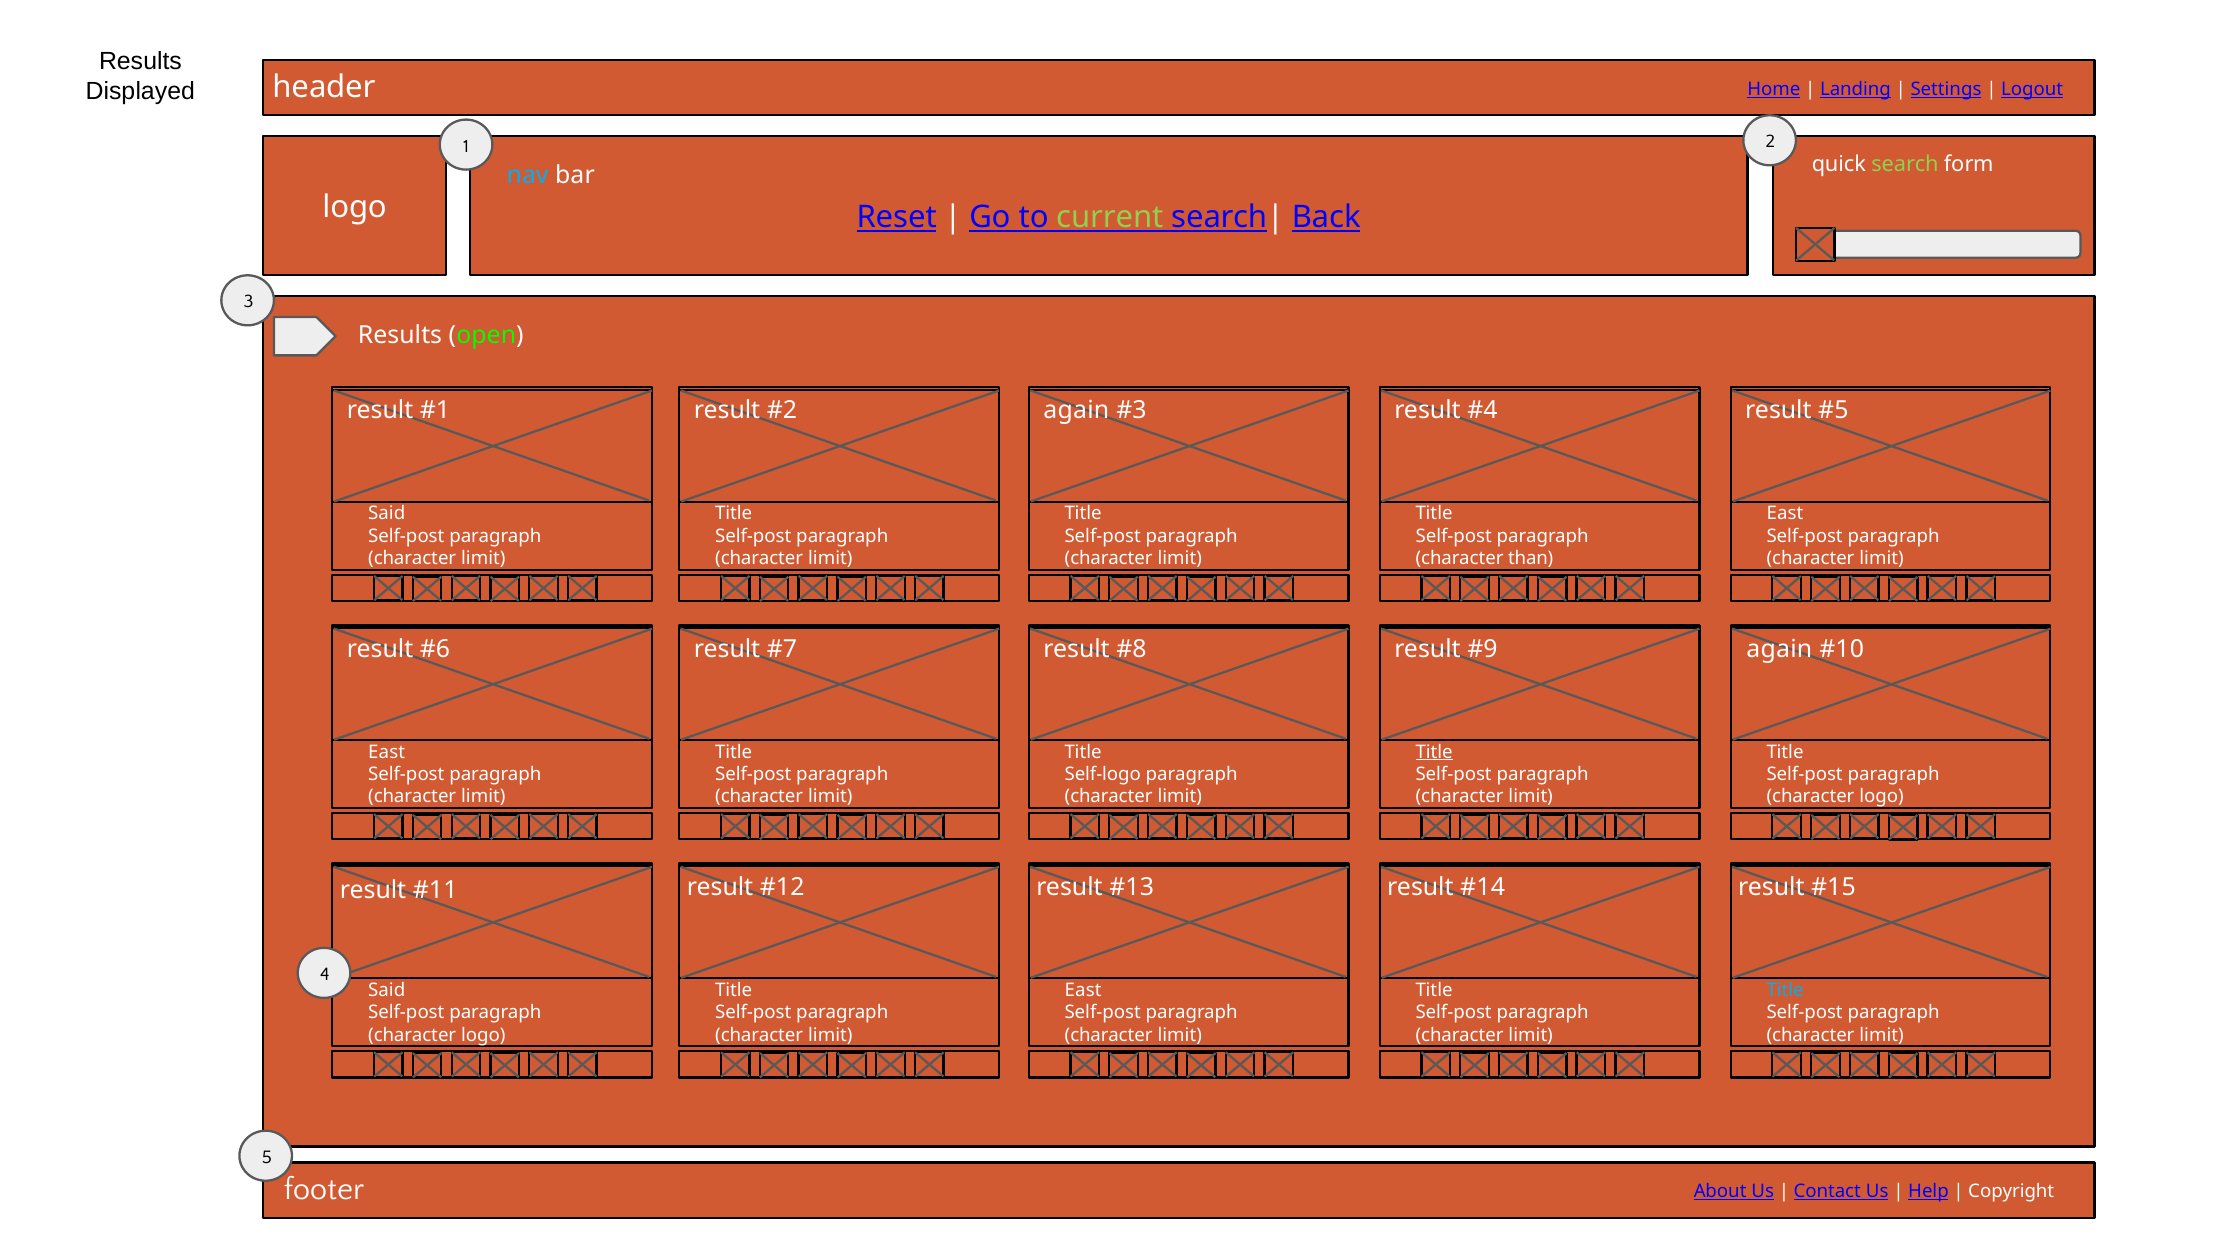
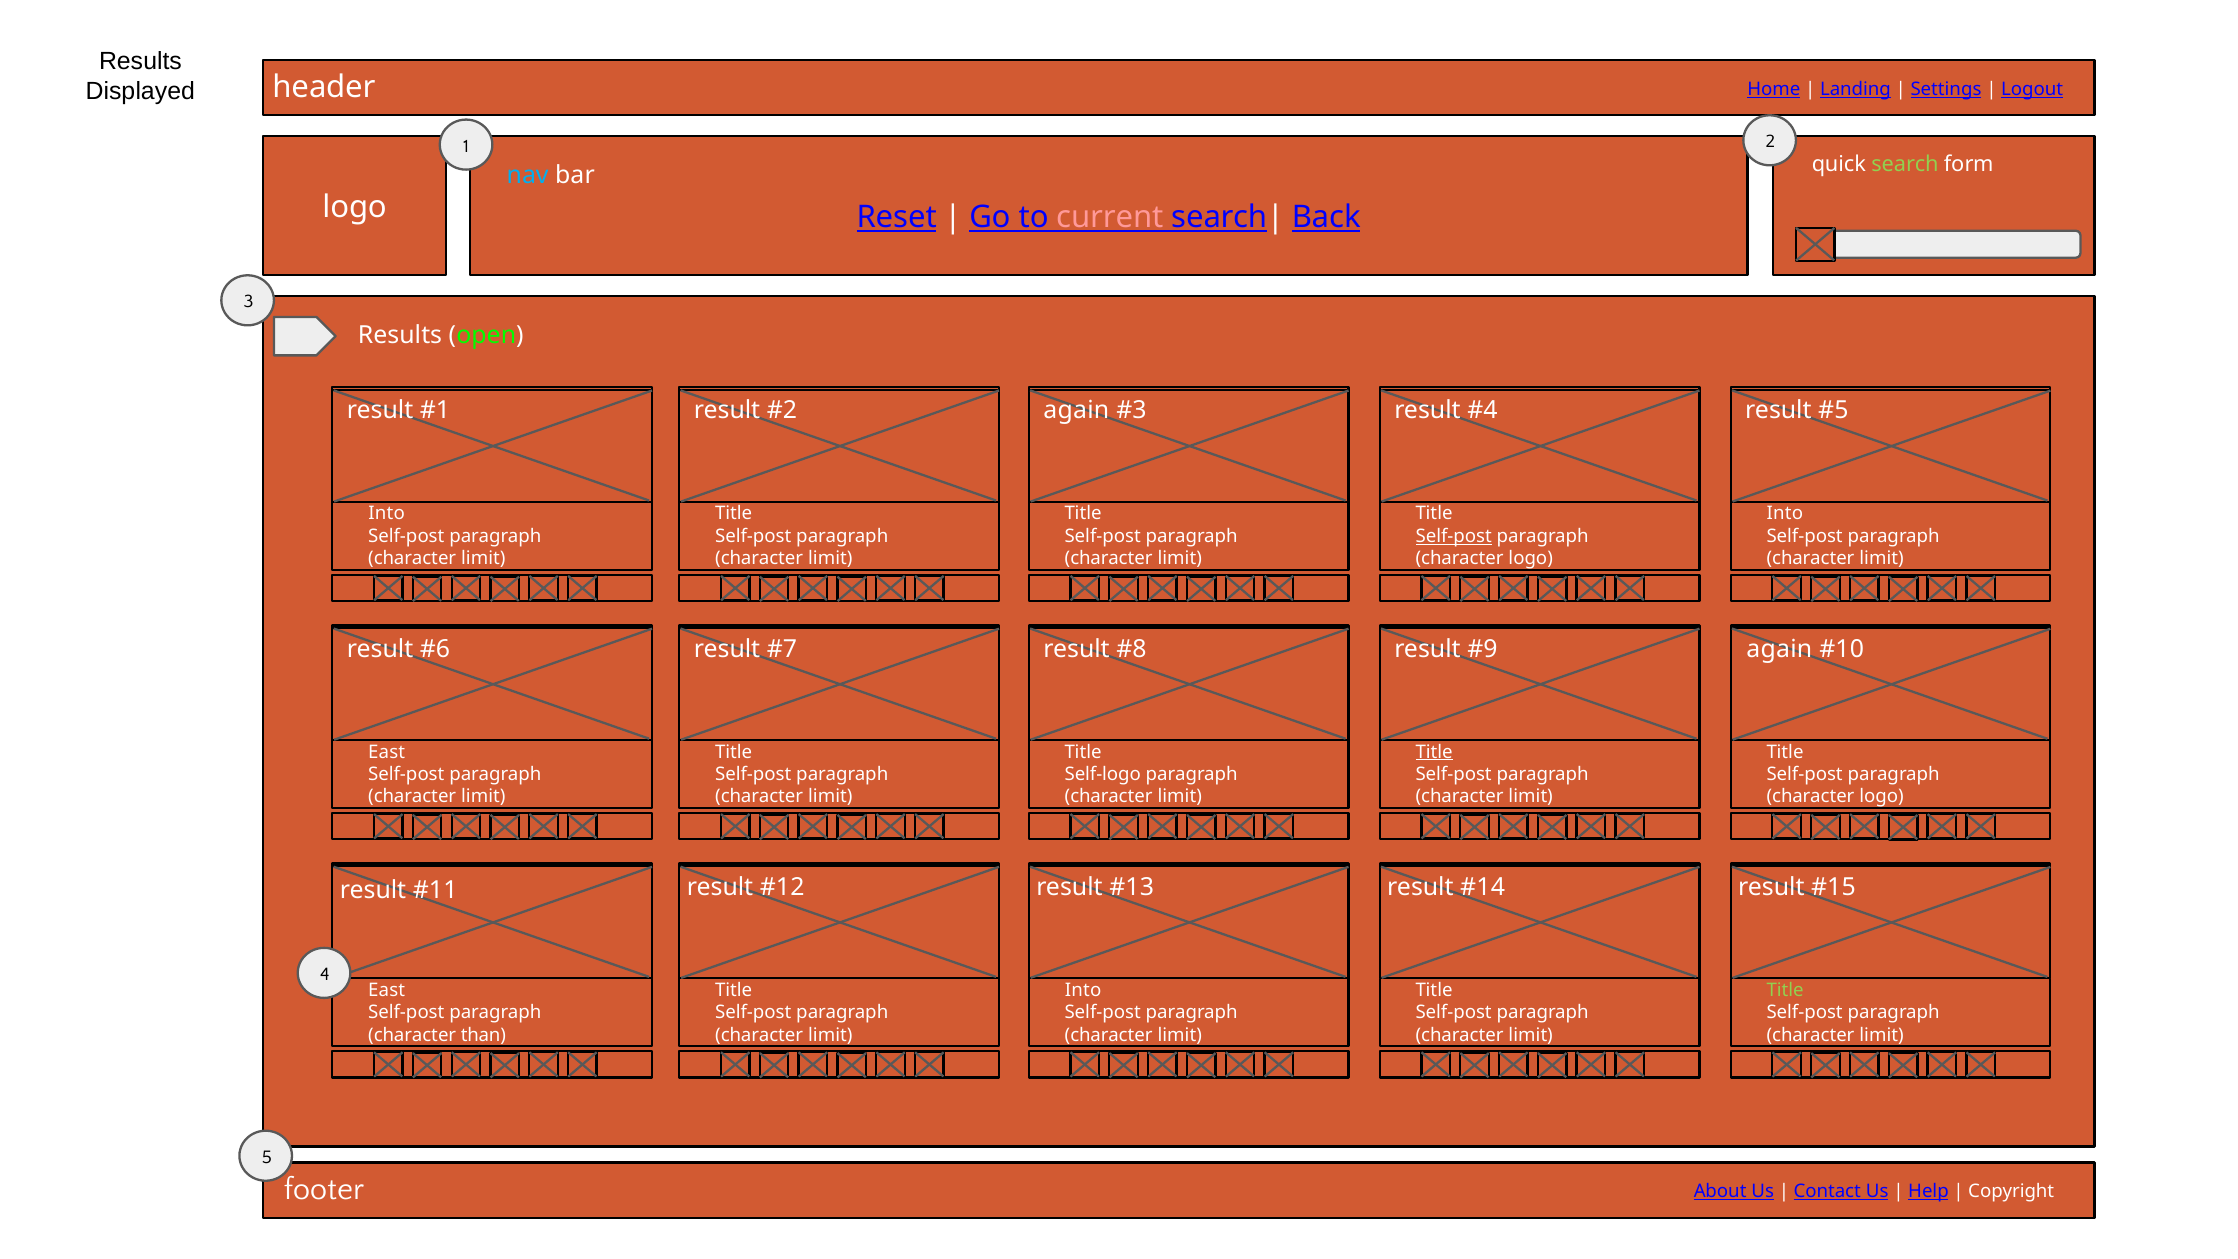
current colour: light green -> pink (1110, 217)
Said: Said -> Into (387, 514)
East: East -> Into (1785, 514)
Self-post underline: none -> present (1454, 536)
than: than -> logo (1531, 558)
Said: Said -> East (387, 990)
East: East -> Into (1083, 990)
Title colour: light blue -> light green (1785, 990)
logo: logo -> than (483, 1035)
